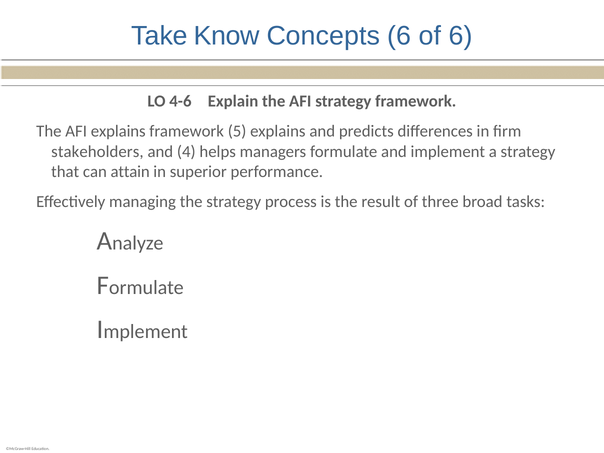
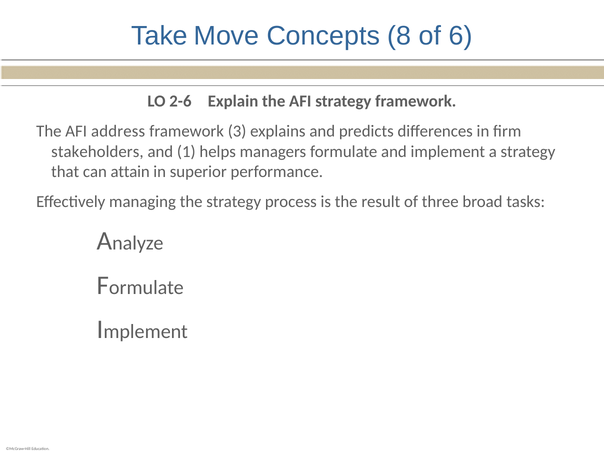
Know: Know -> Move (227, 36)
Concepts 6: 6 -> 8 (399, 36)
4-6: 4-6 -> 2-6 (180, 101)
AFI explains: explains -> address (118, 131)
5: 5 -> 3 (237, 131)
4: 4 -> 1 (186, 152)
